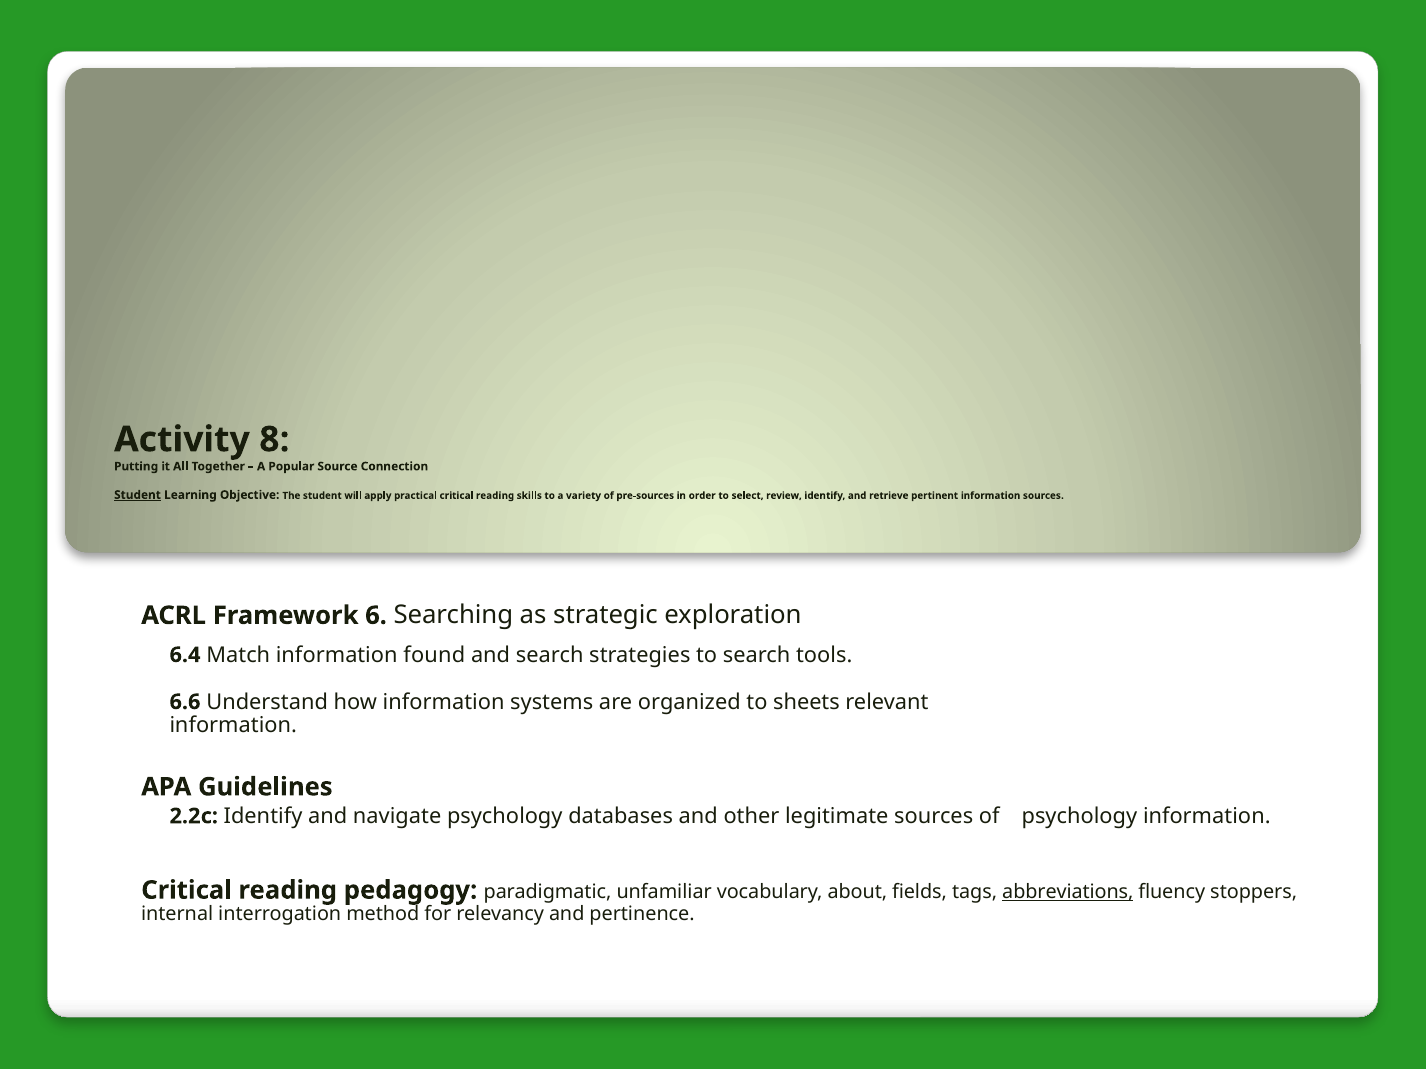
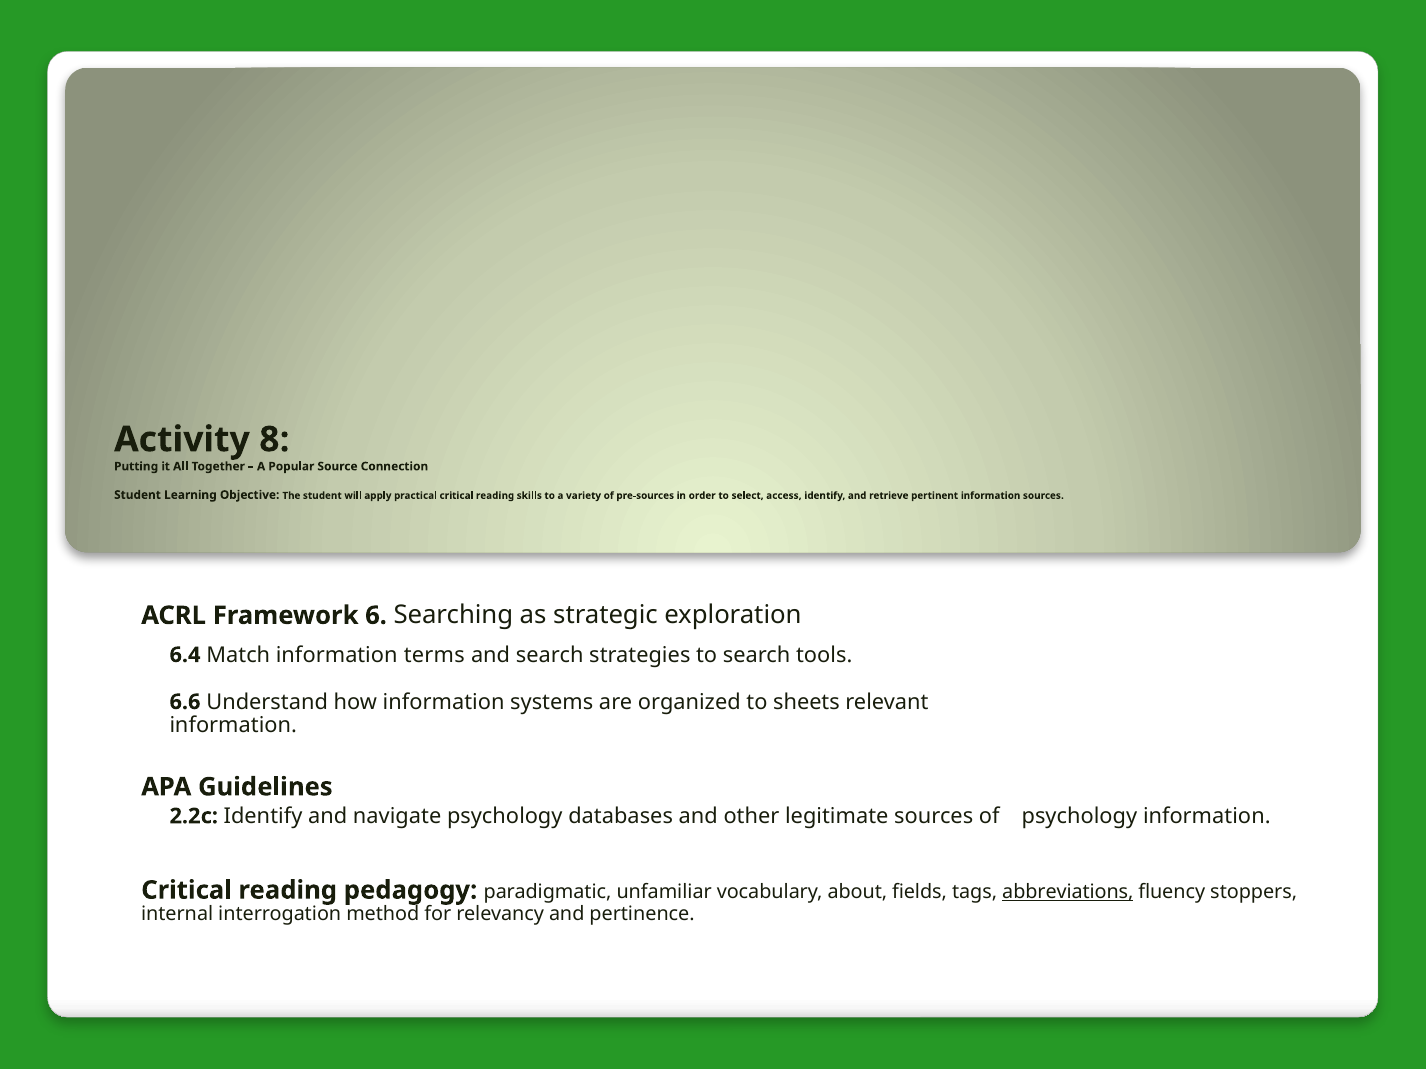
Student underline: present -> none (137, 495)
review: review -> access (784, 496)
found: found -> terms (434, 655)
